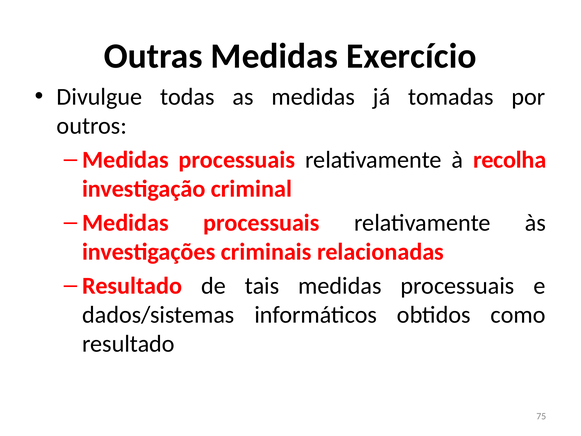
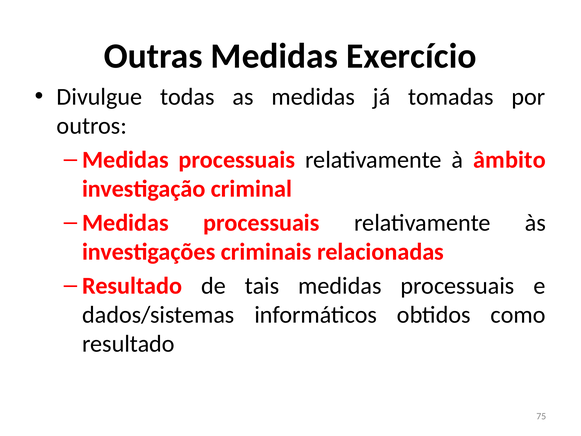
recolha: recolha -> âmbito (509, 160)
